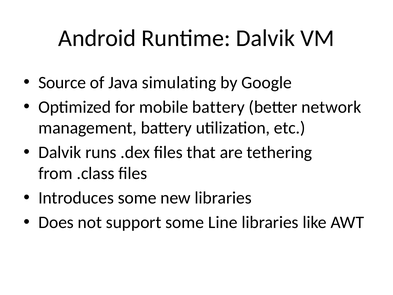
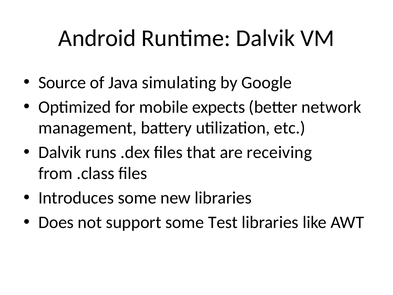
mobile battery: battery -> expects (219, 107)
tethering: tethering -> receiving (279, 152)
Line: Line -> Test (223, 222)
